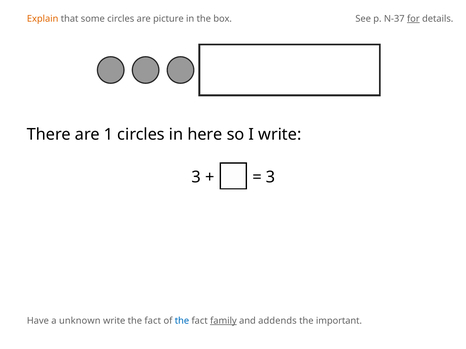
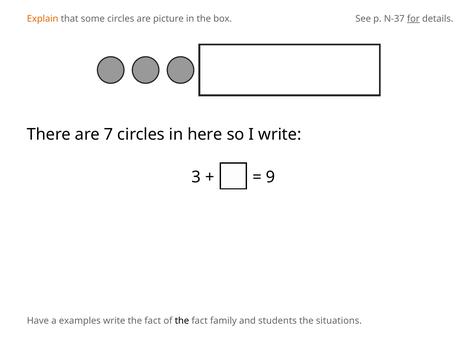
1: 1 -> 7 (108, 135)
3: 3 -> 9 (271, 177)
unknown: unknown -> examples (80, 321)
the colour: blue -> black (182, 321)
family underline: present -> none (223, 321)
addends: addends -> students (277, 321)
important: important -> situations (339, 321)
